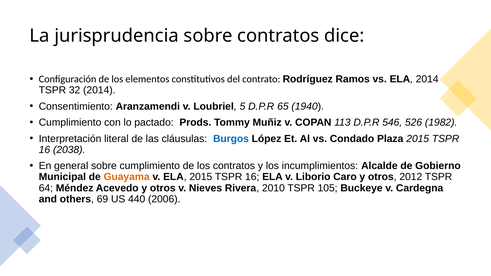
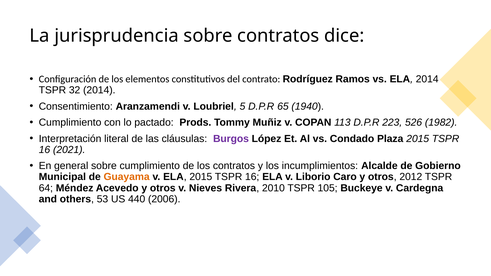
546: 546 -> 223 (392, 123)
Burgos colour: blue -> purple (231, 139)
2038: 2038 -> 2021 (69, 150)
69: 69 -> 53 (102, 199)
